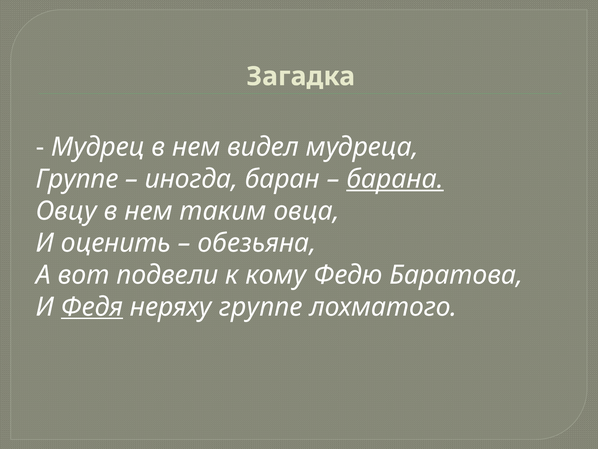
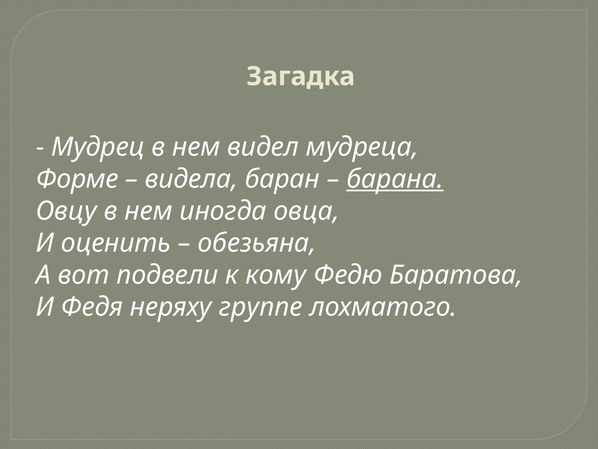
Группе: Группе -> Форме (77, 179)
иногда: иногда -> видела (191, 179)
таким: таким -> иногда (223, 211)
Федя underline: present -> none (92, 307)
